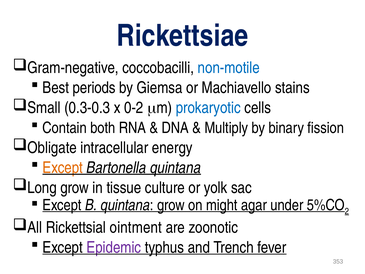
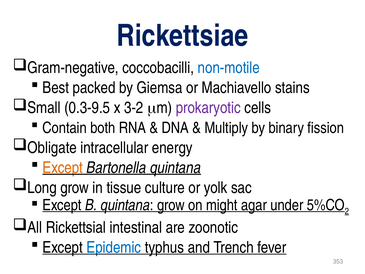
periods: periods -> packed (94, 88)
0.3-0.3: 0.3-0.3 -> 0.3-9.5 (87, 108)
0-2: 0-2 -> 3-2 (134, 108)
prokaryotic colour: blue -> purple (208, 108)
ointment: ointment -> intestinal (136, 227)
Epidemic colour: purple -> blue (114, 247)
